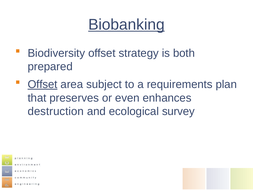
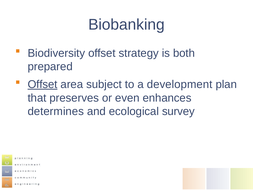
Biobanking underline: present -> none (126, 24)
requirements: requirements -> development (180, 84)
destruction: destruction -> determines (56, 111)
